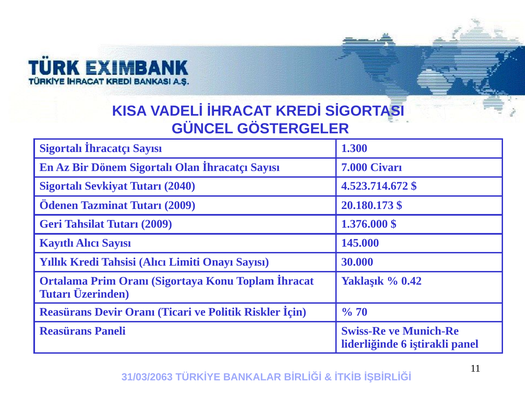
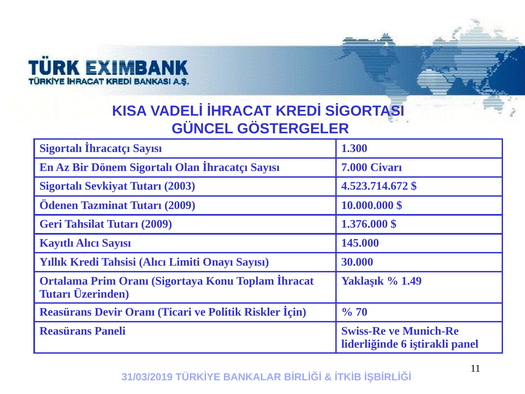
2040: 2040 -> 2003 (180, 186)
20.180.173: 20.180.173 -> 10.000.000 (367, 205)
0.42: 0.42 -> 1.49 (411, 281)
31/03/2063: 31/03/2063 -> 31/03/2019 (147, 377)
